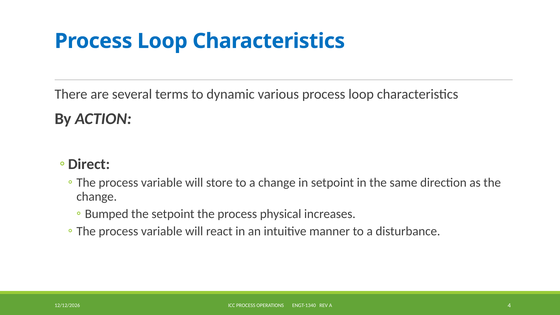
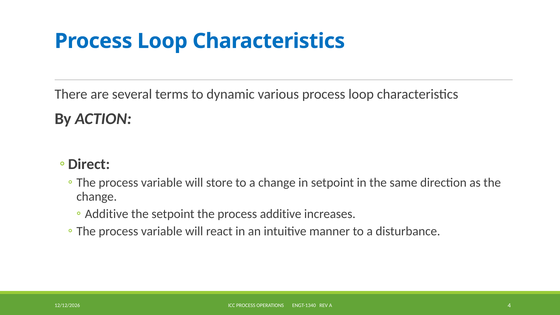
Bumped: Bumped -> Additive (107, 214)
process physical: physical -> additive (281, 214)
